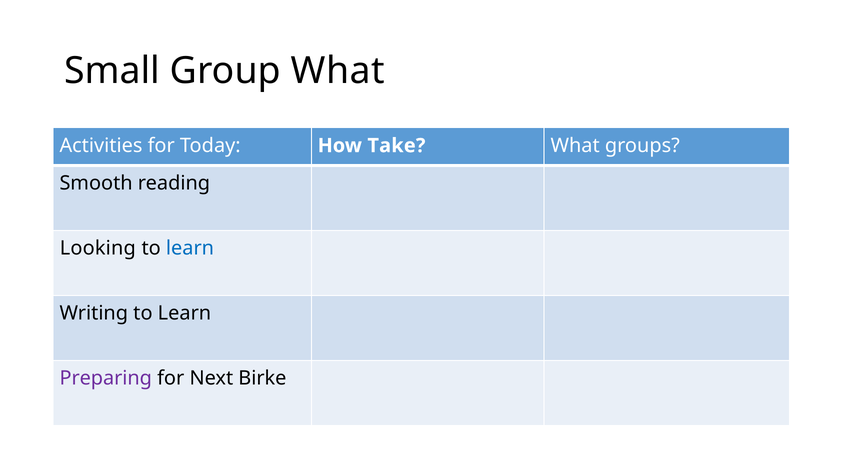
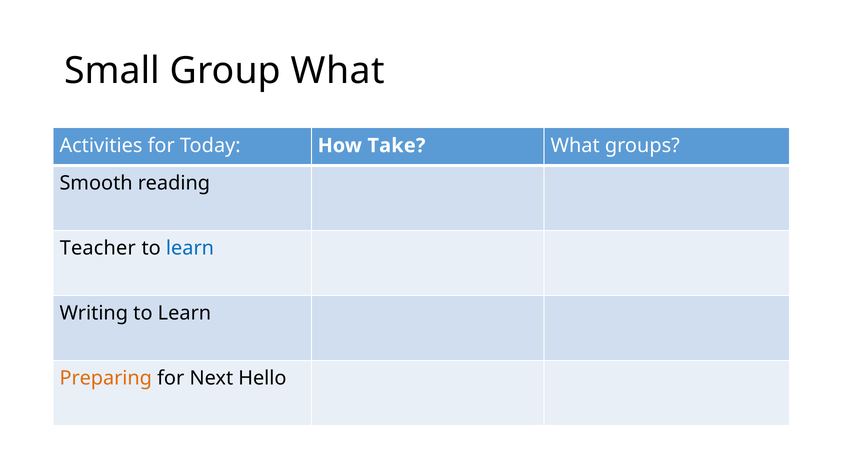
Looking: Looking -> Teacher (98, 248)
Preparing colour: purple -> orange (106, 378)
Birke: Birke -> Hello (262, 378)
